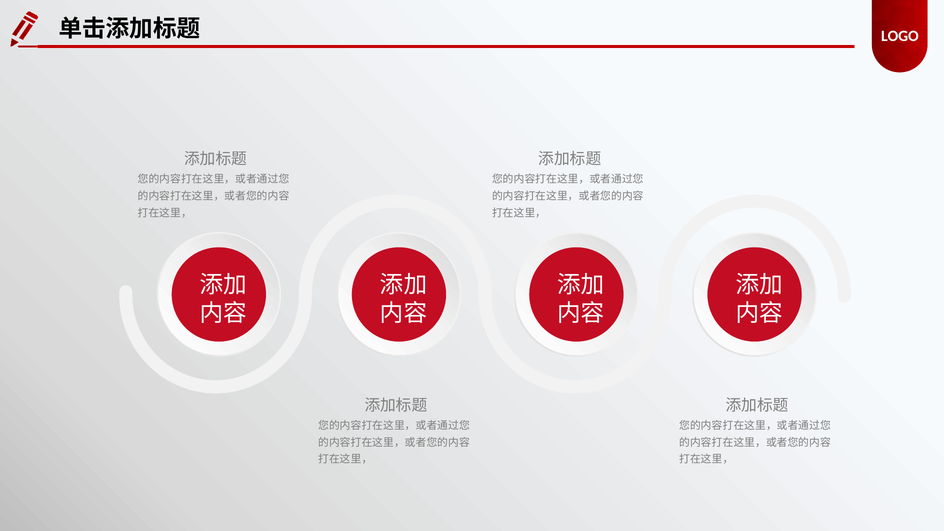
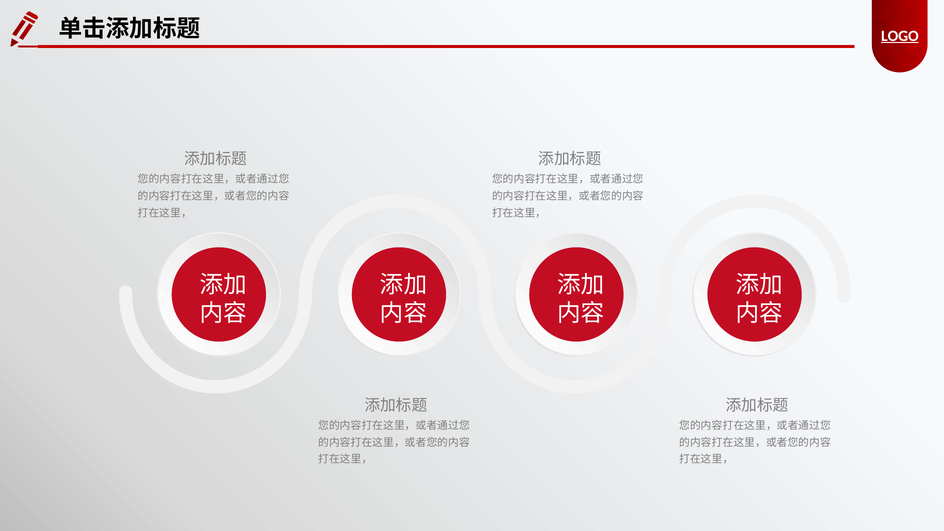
LOGO underline: none -> present (900, 36)
